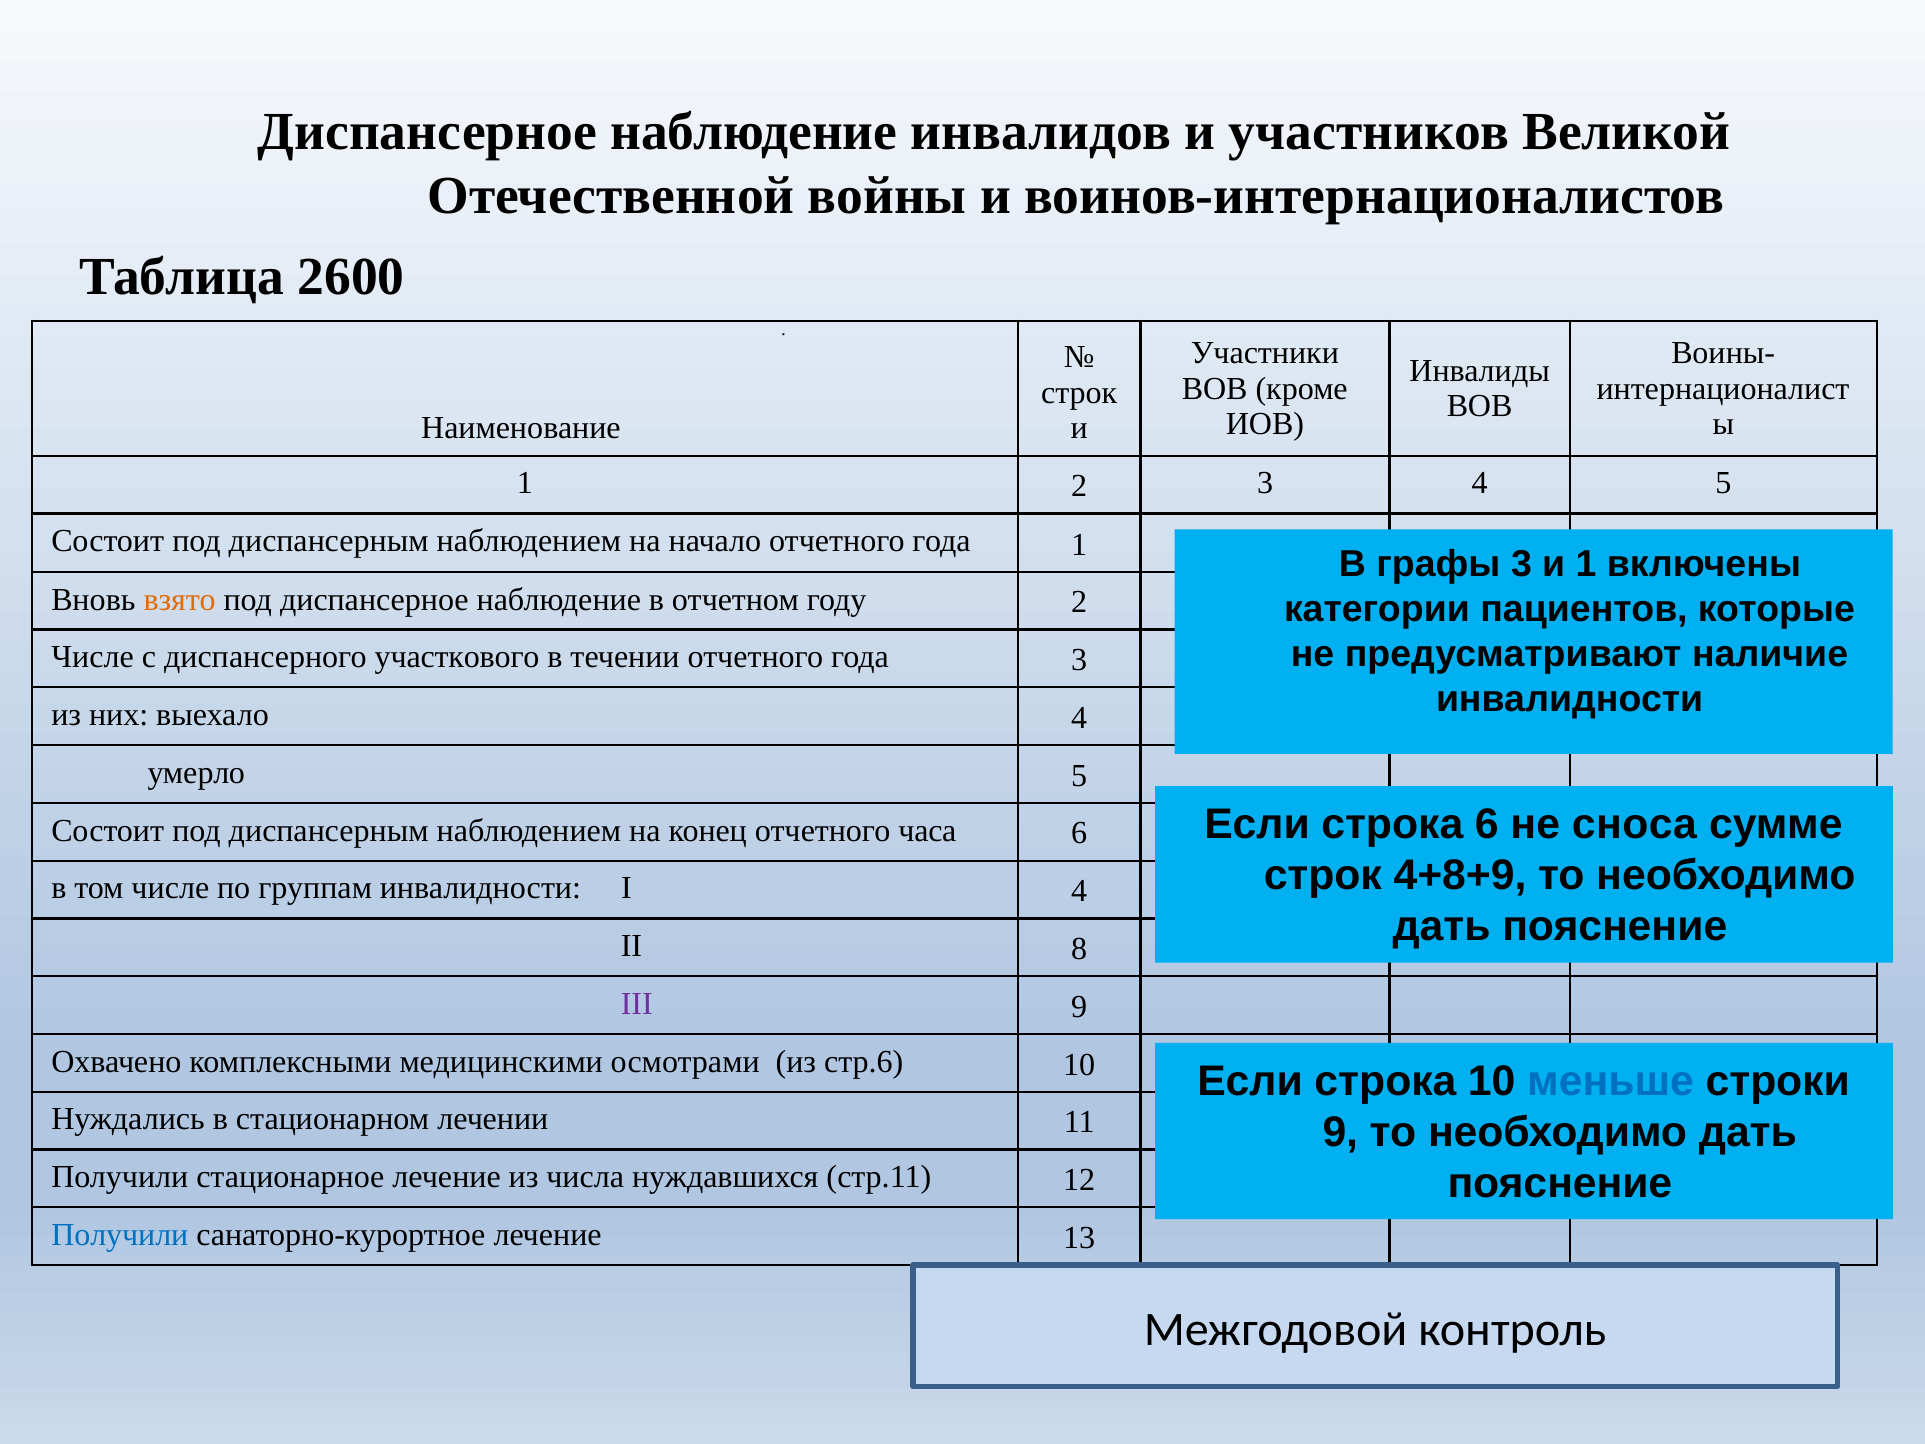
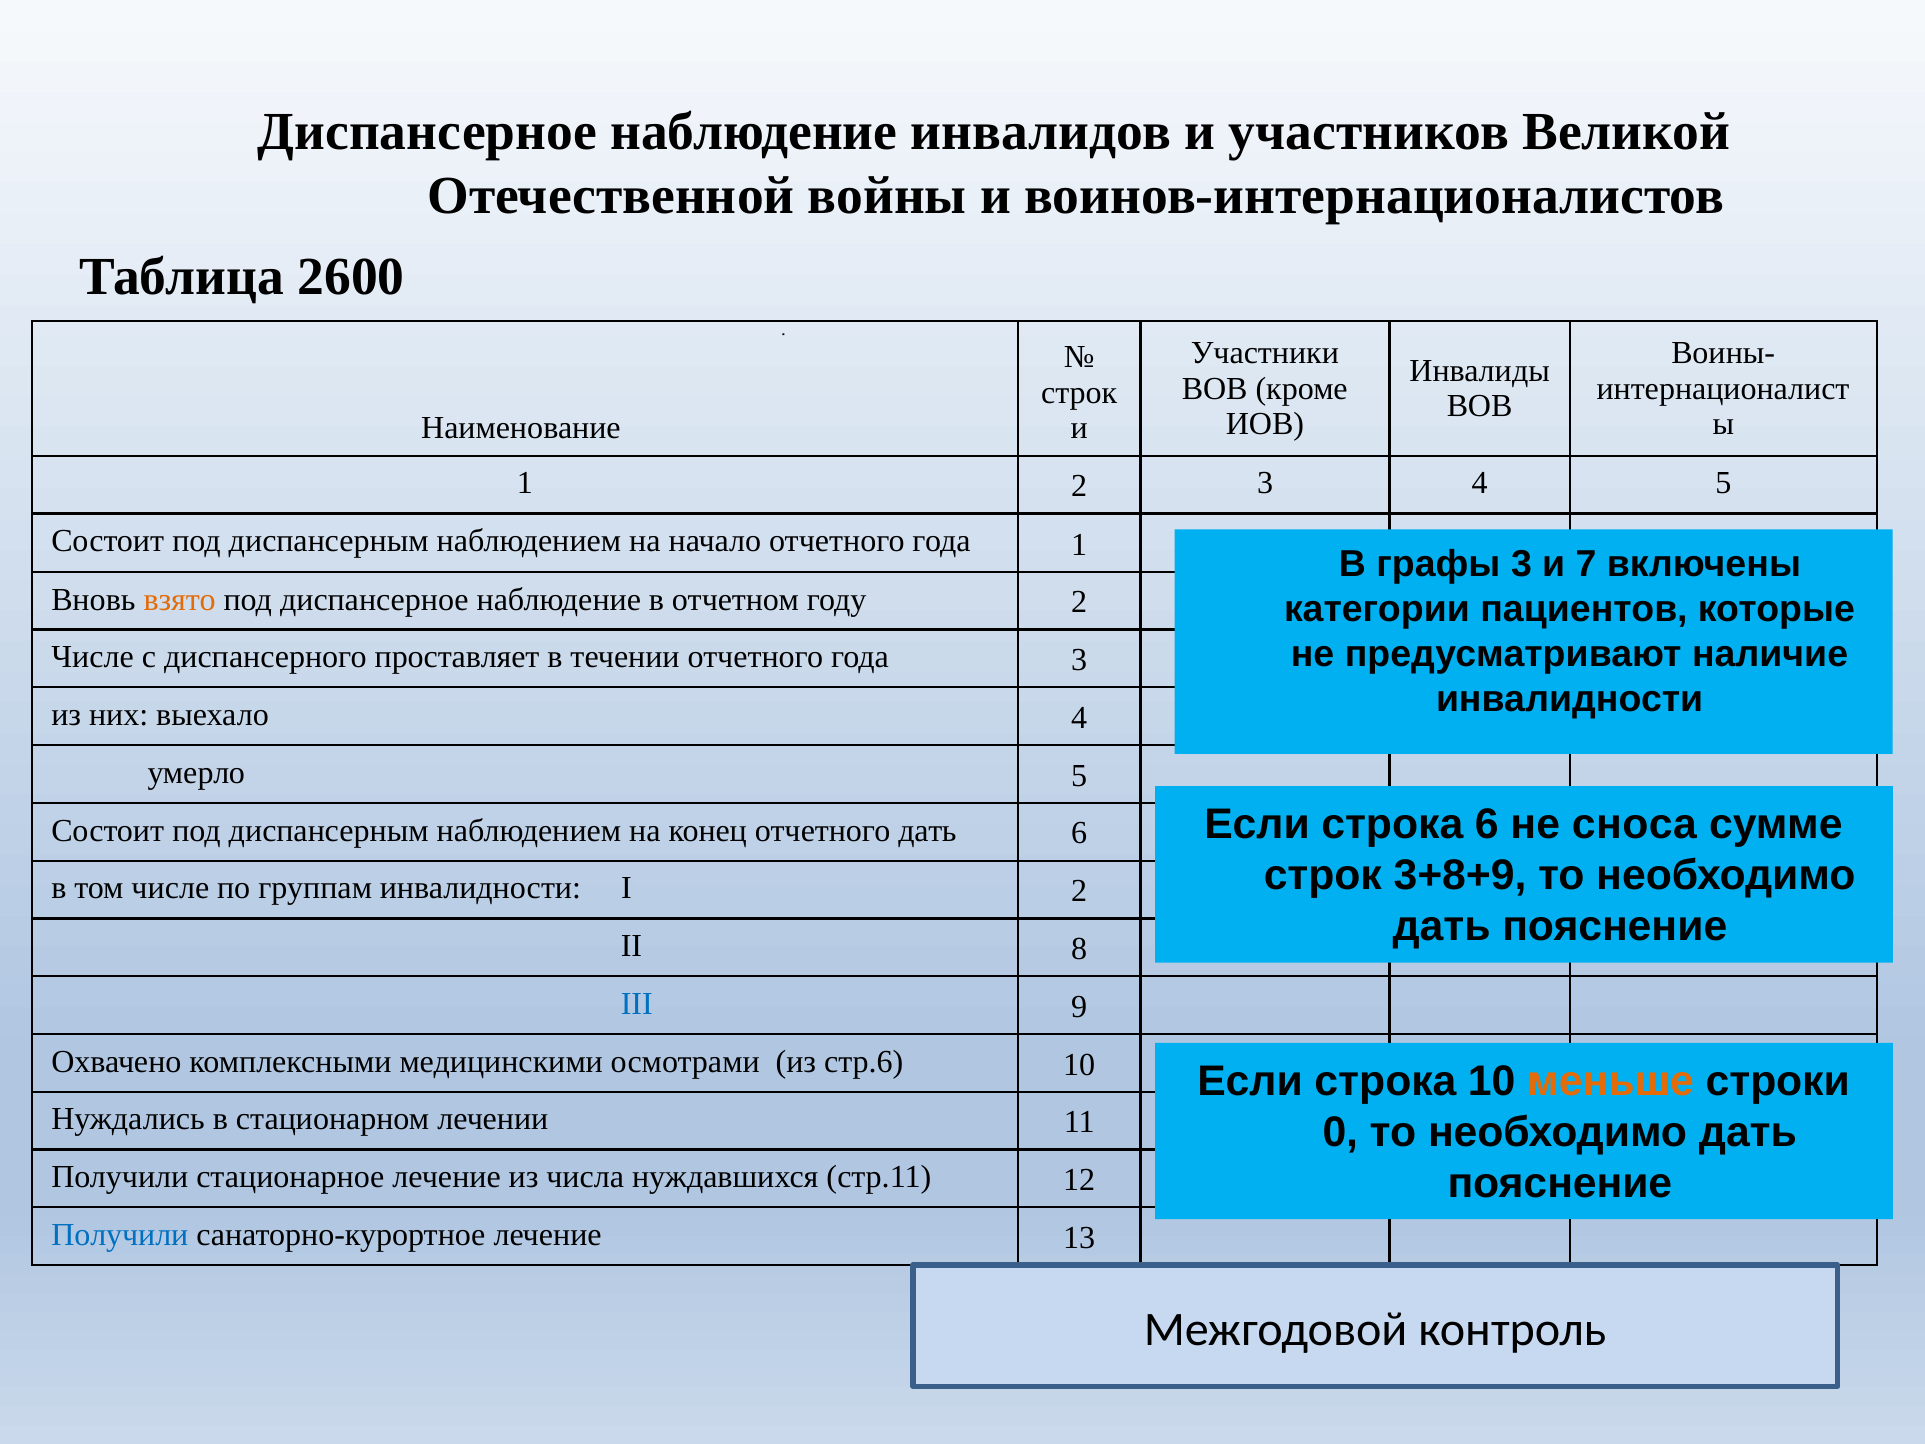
и 1: 1 -> 7 (1586, 564)
участкового: участкового -> проставляет (457, 657)
отчетного часа: часа -> дать (927, 830)
4+8+9: 4+8+9 -> 3+8+9 (1460, 875)
I 4: 4 -> 2 (1079, 891)
III colour: purple -> blue (637, 1004)
меньше colour: blue -> orange (1611, 1081)
9: 9 -> 0 (1340, 1132)
